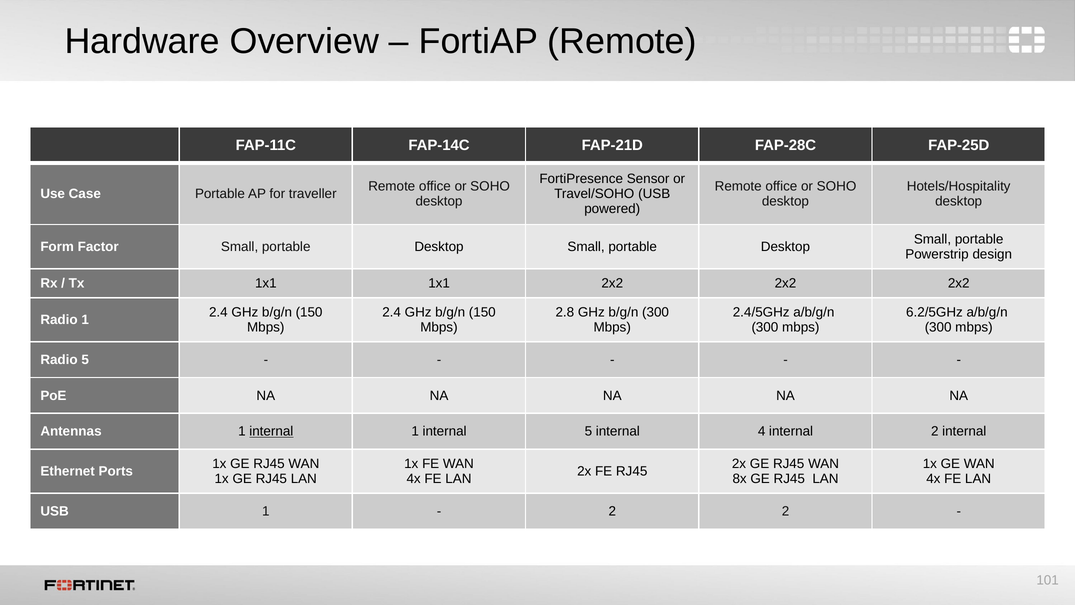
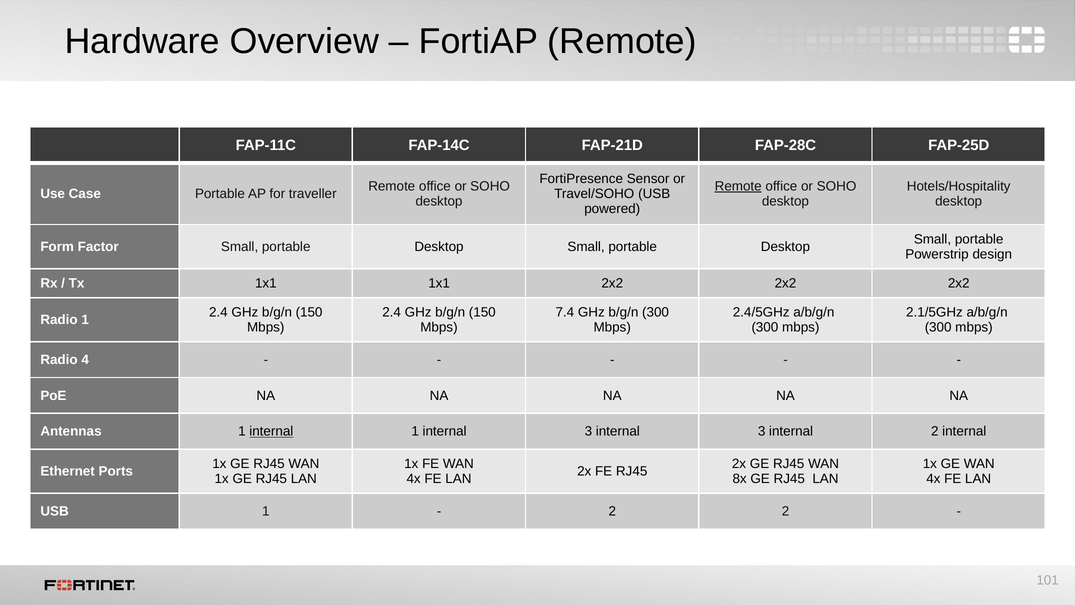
Remote underline: none -> present (738, 186)
2.8: 2.8 -> 7.4 (565, 312)
6.2/5GHz: 6.2/5GHz -> 2.1/5GHz (934, 312)
Radio 5: 5 -> 4 (85, 360)
1 internal 5: 5 -> 3 (588, 431)
4: 4 -> 3 (762, 431)
